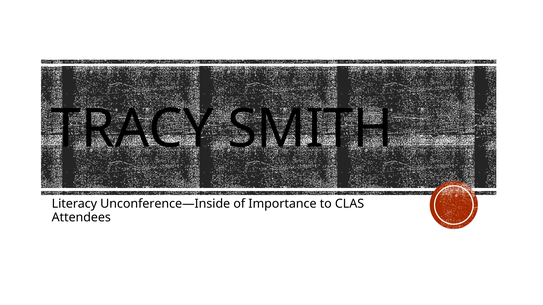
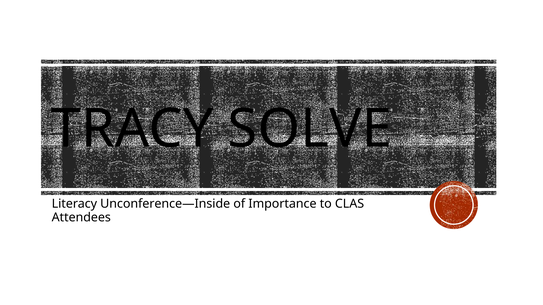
SMITH: SMITH -> SOLVE (310, 129)
